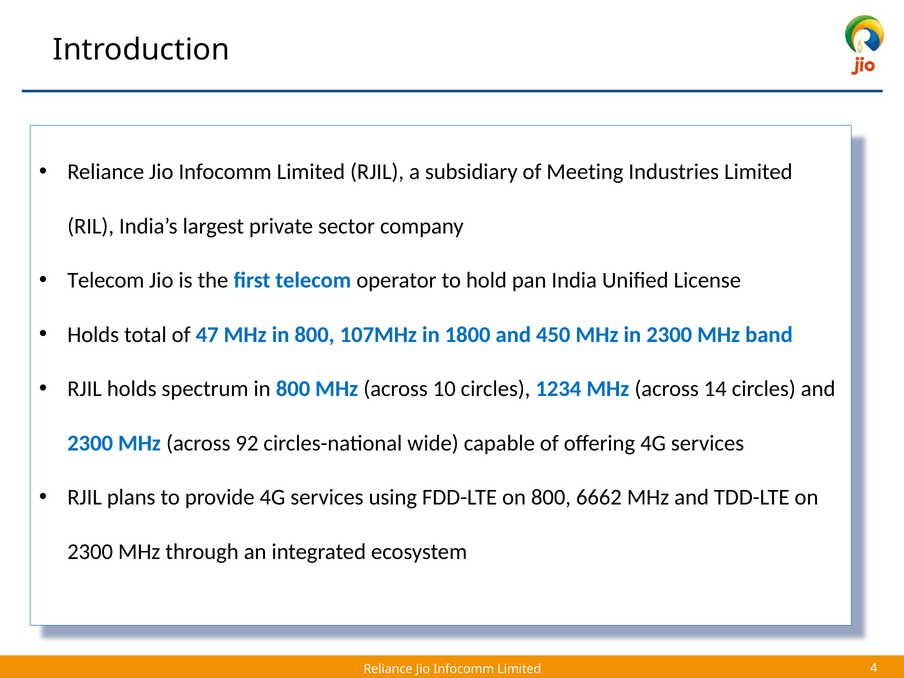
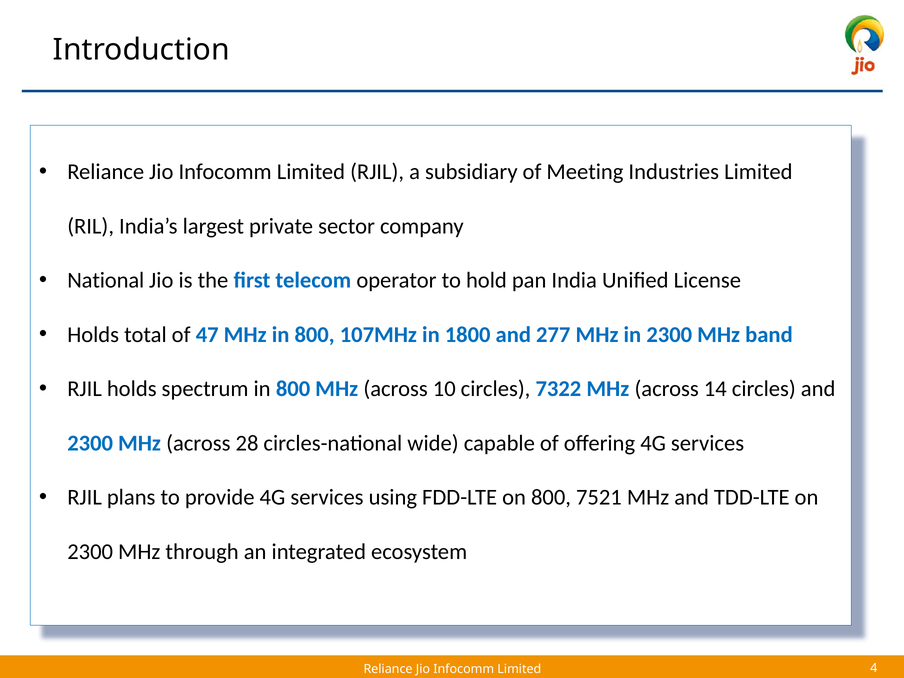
Telecom: Telecom -> National (106, 280)
450: 450 -> 277 (553, 335)
1234: 1234 -> 7322 (558, 389)
92: 92 -> 28 (247, 443)
6662: 6662 -> 7521 (599, 497)
